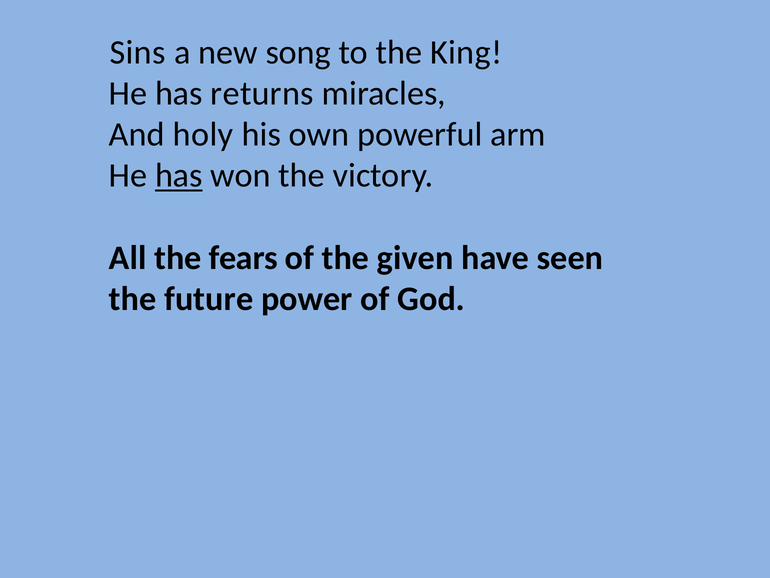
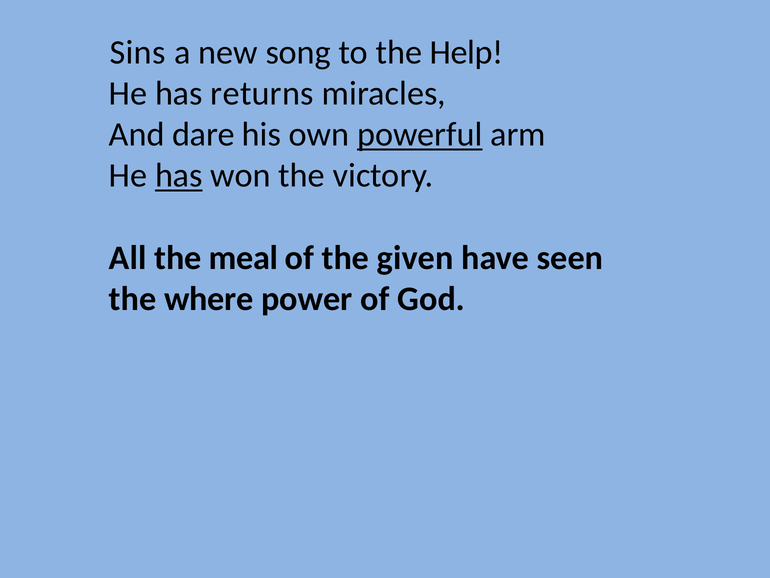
King: King -> Help (467, 52)
holy: holy -> dare (203, 134)
powerful underline: none -> present (420, 134)
fears: fears -> meal (243, 258)
future: future -> where (209, 299)
